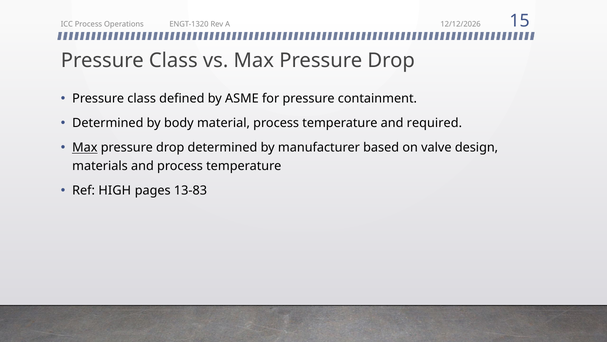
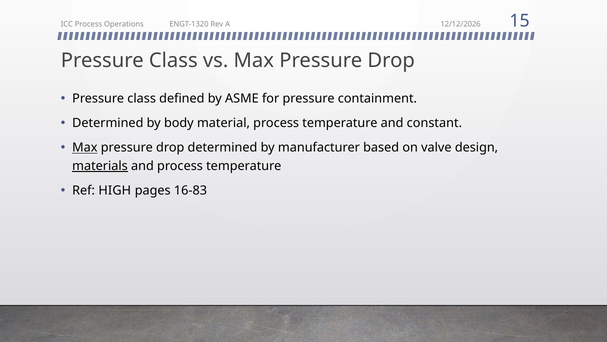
required: required -> constant (434, 123)
materials underline: none -> present (100, 166)
13-83: 13-83 -> 16-83 (190, 190)
